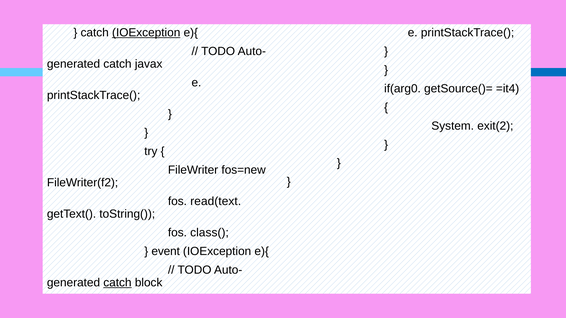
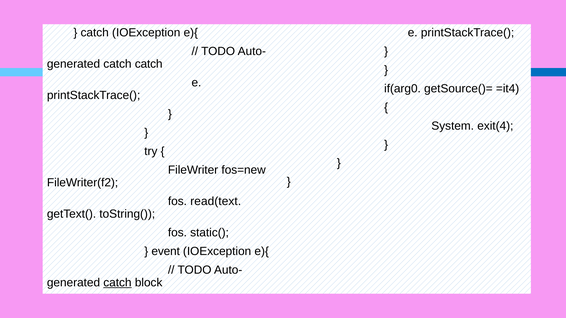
IOException underline: present -> none (146, 33)
catch javax: javax -> catch (149, 64)
exit(2: exit(2 -> exit(4 (495, 126)
class(: class( -> static( (210, 233)
